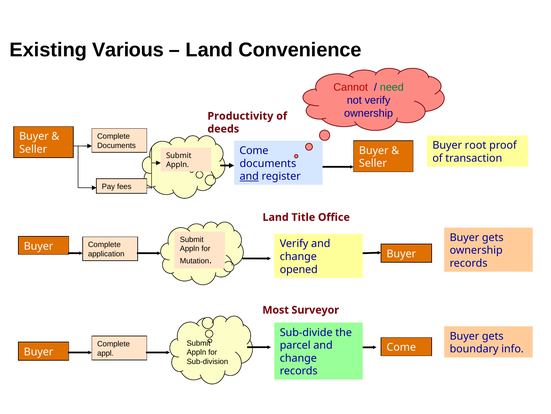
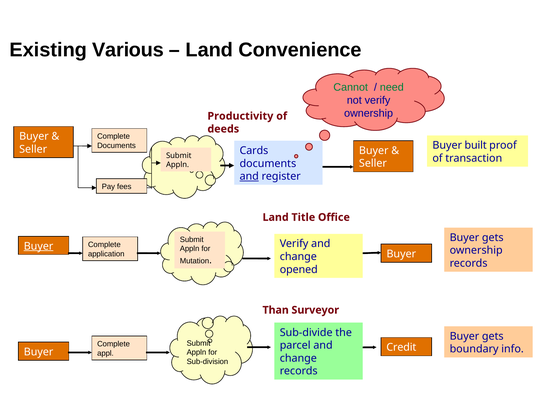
Cannot colour: red -> green (351, 87)
root: root -> built (476, 145)
Come: Come -> Cards (254, 150)
Buyer underline: none -> present (39, 246)
Most: Most -> Than (276, 309)
Come: Come -> Credit (401, 347)
